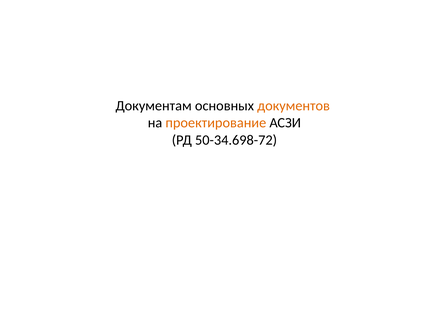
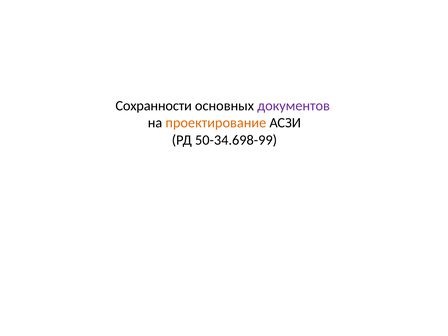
Документам: Документам -> Сохранности (154, 106)
документов colour: orange -> purple (294, 106)
50-34.698-72: 50-34.698-72 -> 50-34.698-99 (236, 140)
